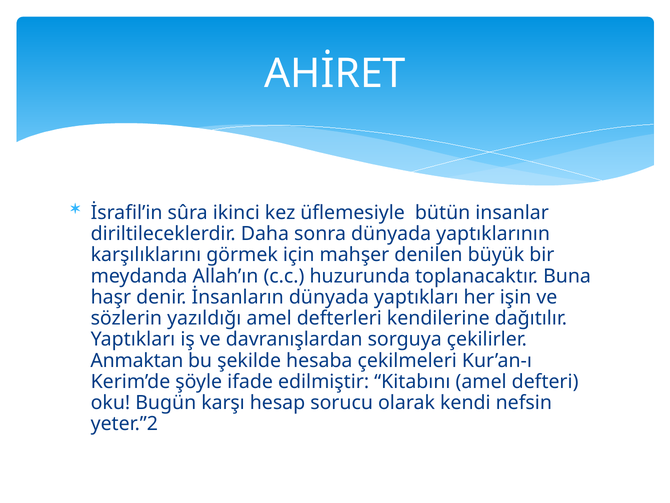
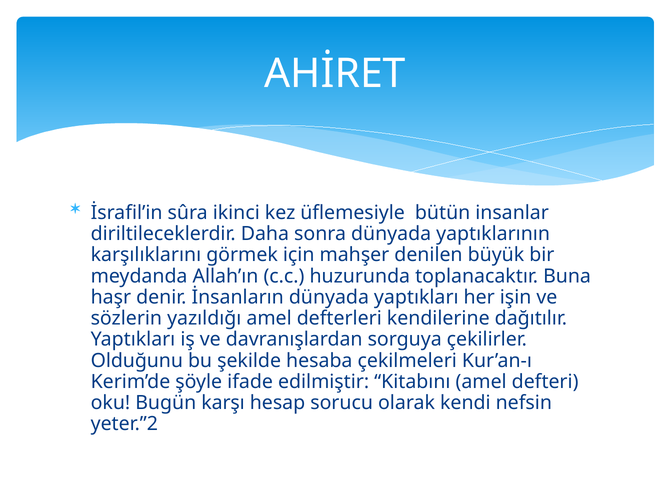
Anmaktan: Anmaktan -> Olduğunu (137, 360)
